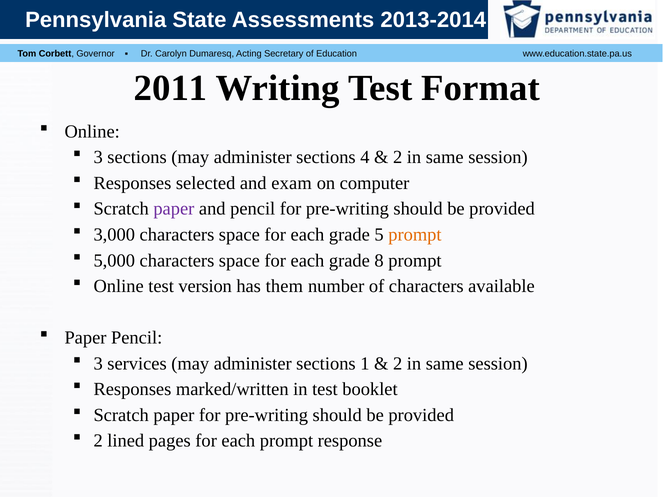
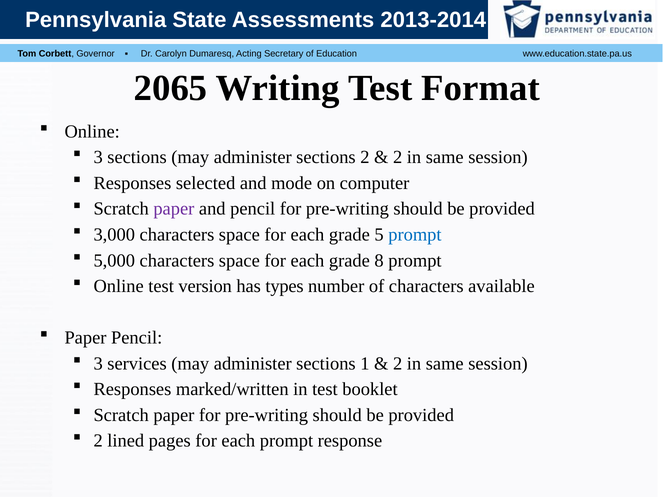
2011: 2011 -> 2065 (171, 88)
sections 4: 4 -> 2 (365, 157)
exam: exam -> mode (292, 183)
prompt colour: orange -> blue (415, 235)
them: them -> types (285, 286)
